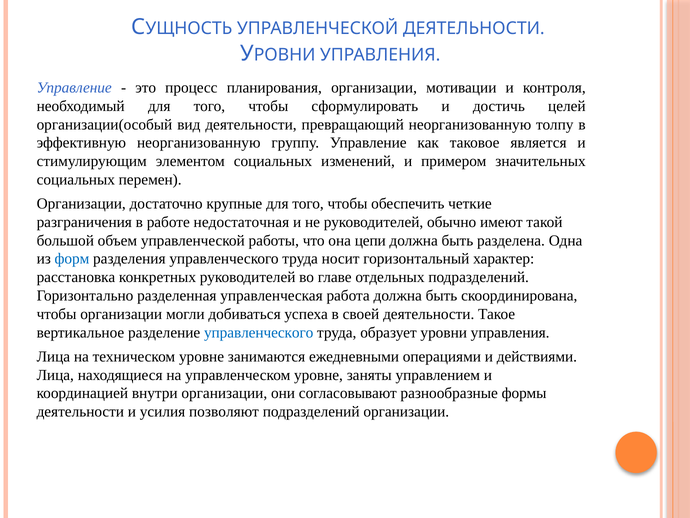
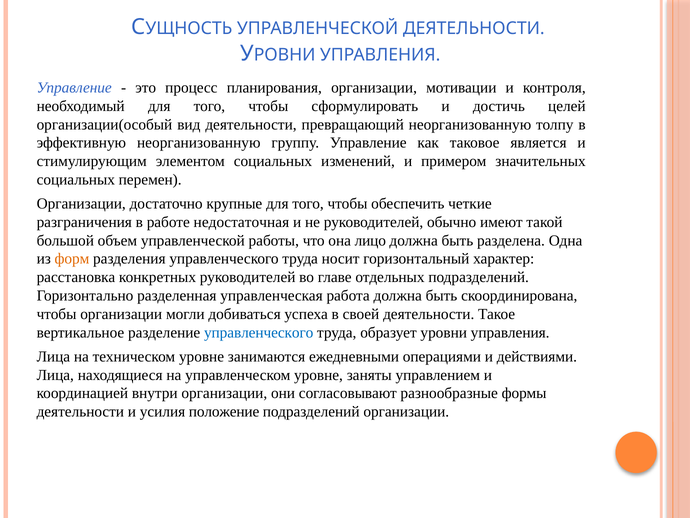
цепи: цепи -> лицо (370, 240)
форм colour: blue -> orange (72, 259)
позволяют: позволяют -> положение (224, 411)
